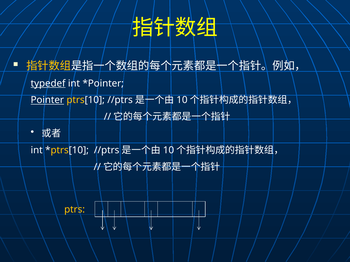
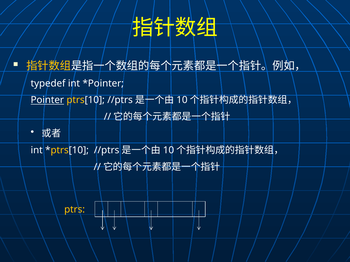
typedef underline: present -> none (48, 83)
